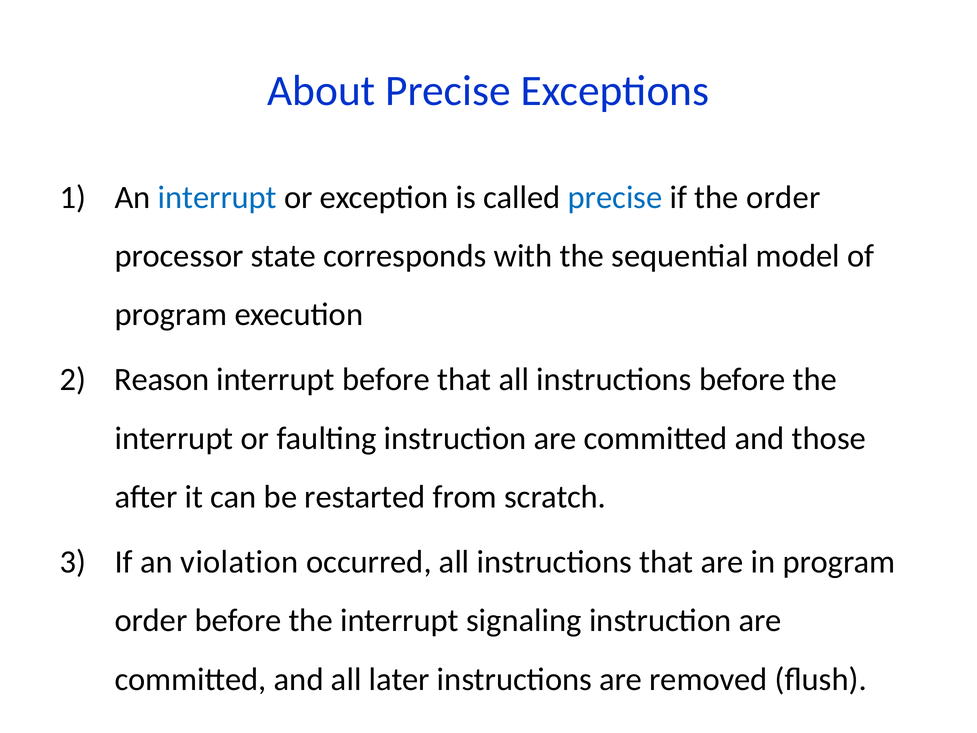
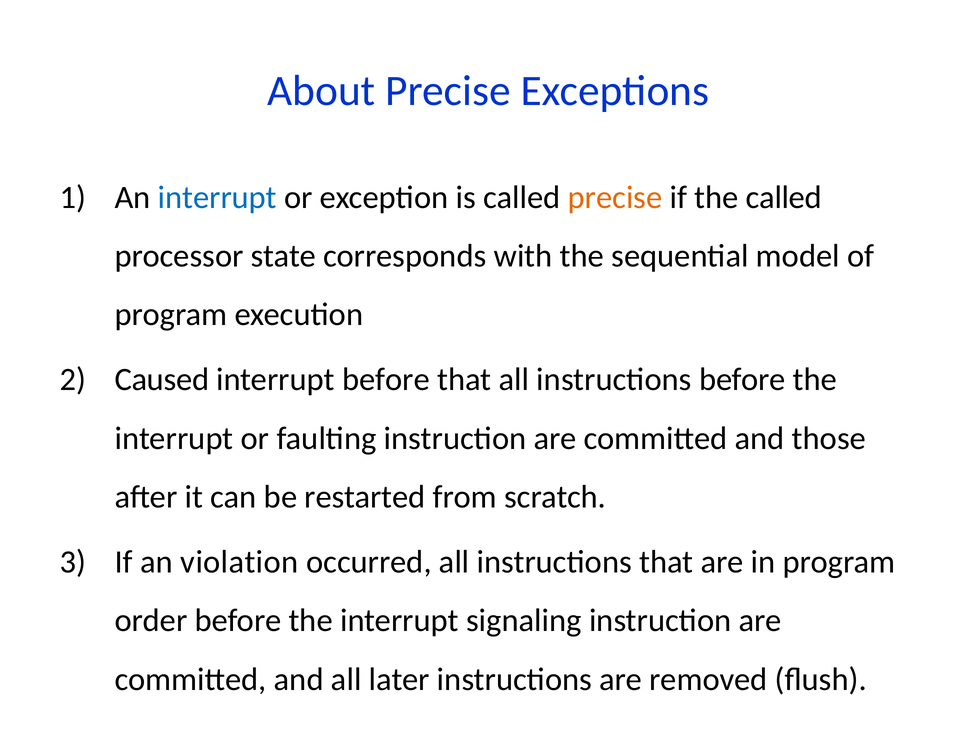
precise colour: blue -> orange (615, 197)
the order: order -> called (784, 197)
Reason: Reason -> Caused (162, 380)
